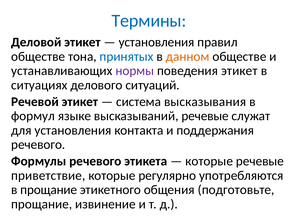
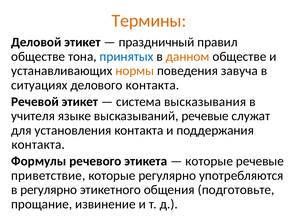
Термины colour: blue -> orange (149, 21)
установления: установления -> праздничный (157, 42)
нормы colour: purple -> orange (135, 71)
поведения этикет: этикет -> завуча (239, 71)
делового ситуаций: ситуаций -> контакта (152, 85)
формул: формул -> учителя (33, 116)
речевого: речевого -> контакта (38, 144)
в прощание: прощание -> регулярно (49, 190)
